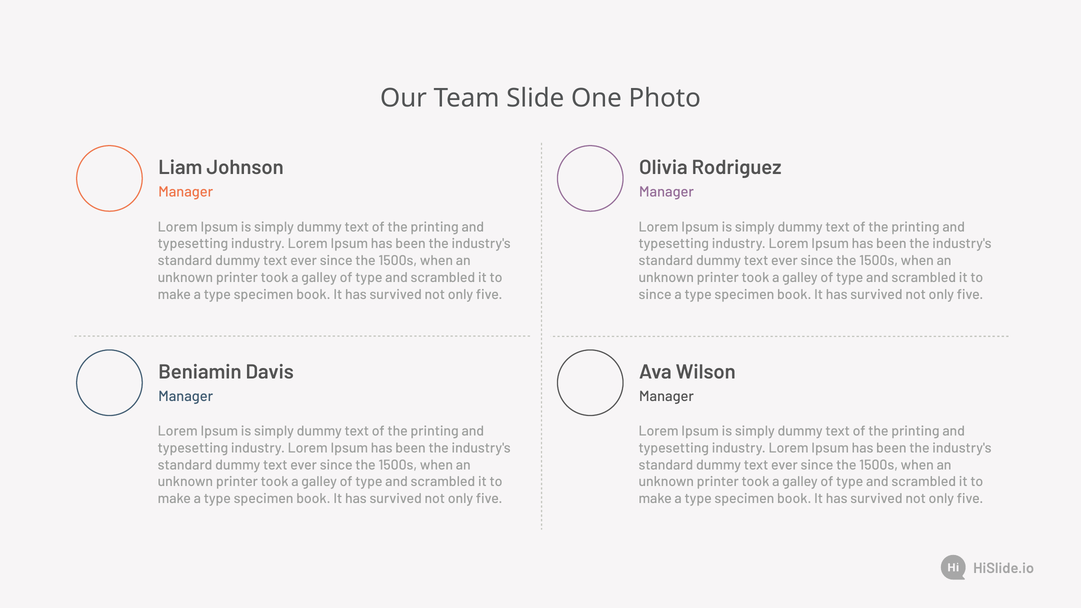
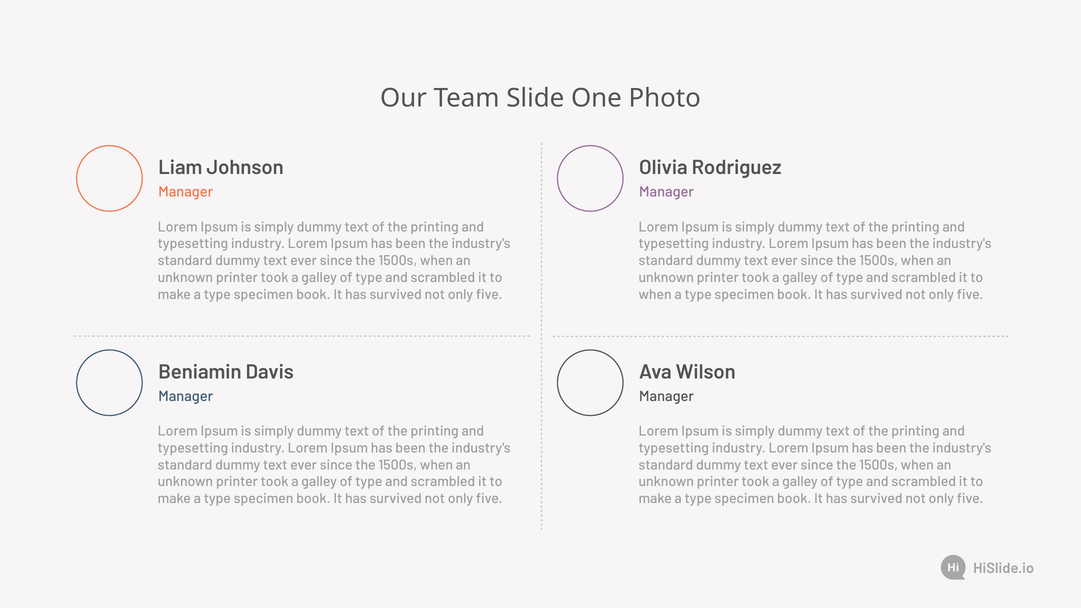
since: since -> when (655, 294)
